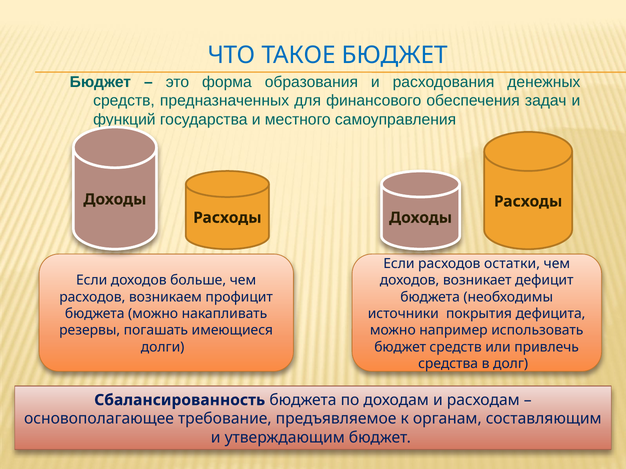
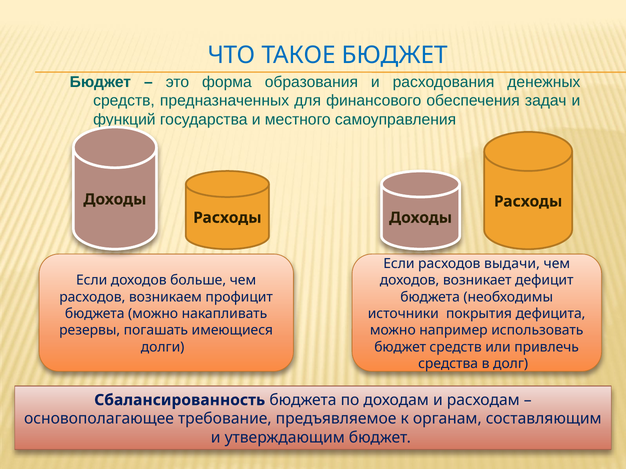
остатки: остатки -> выдачи (512, 264)
